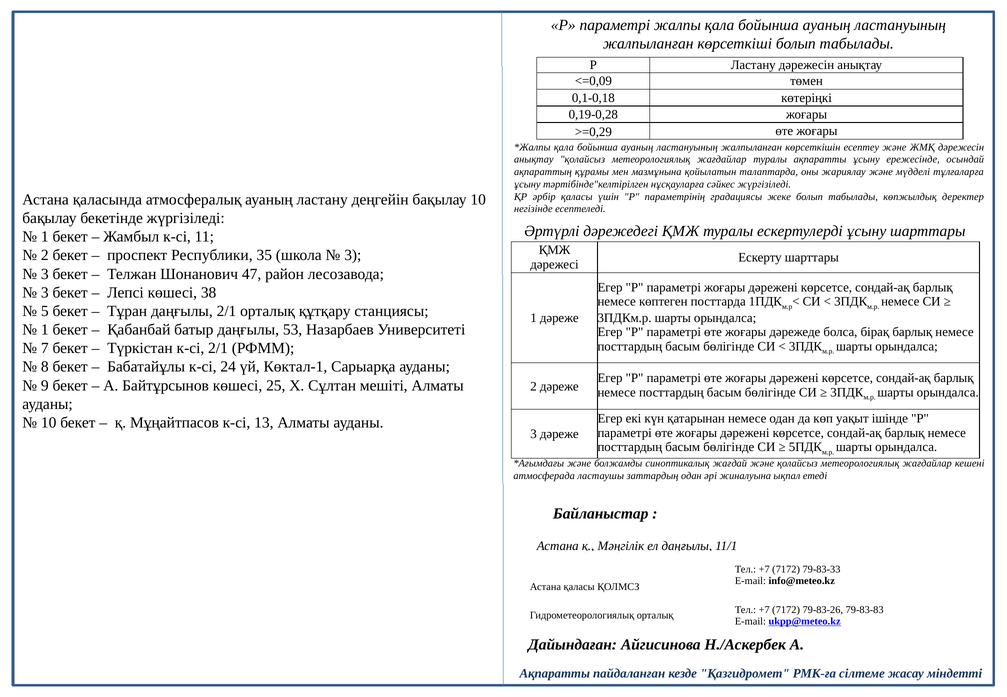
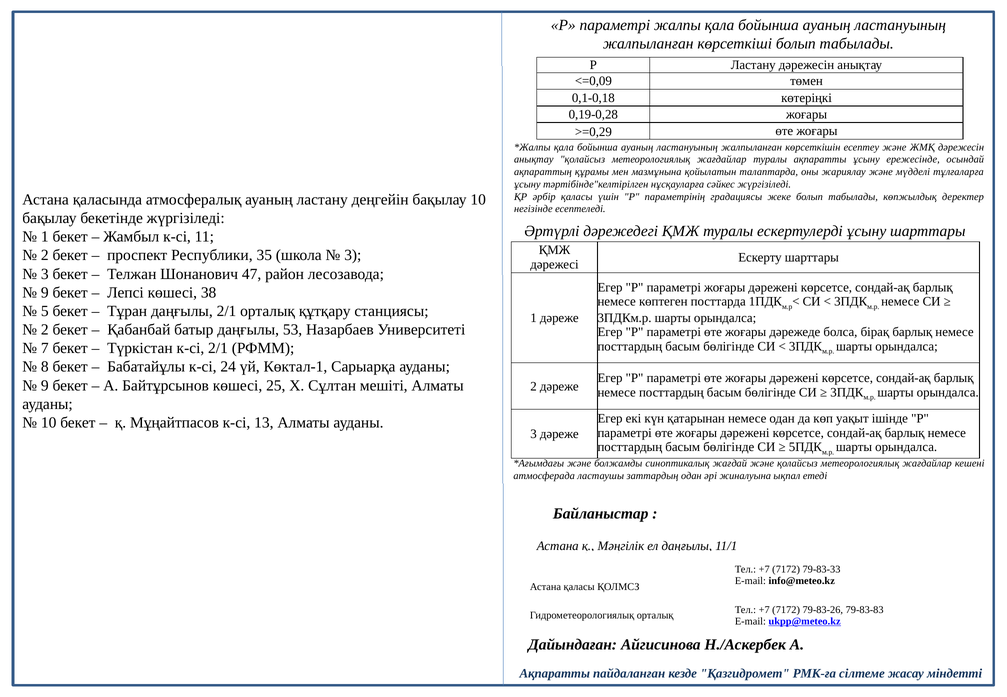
3: 3 -> 9 (45, 293)
1: 1 -> 2 (45, 330)
